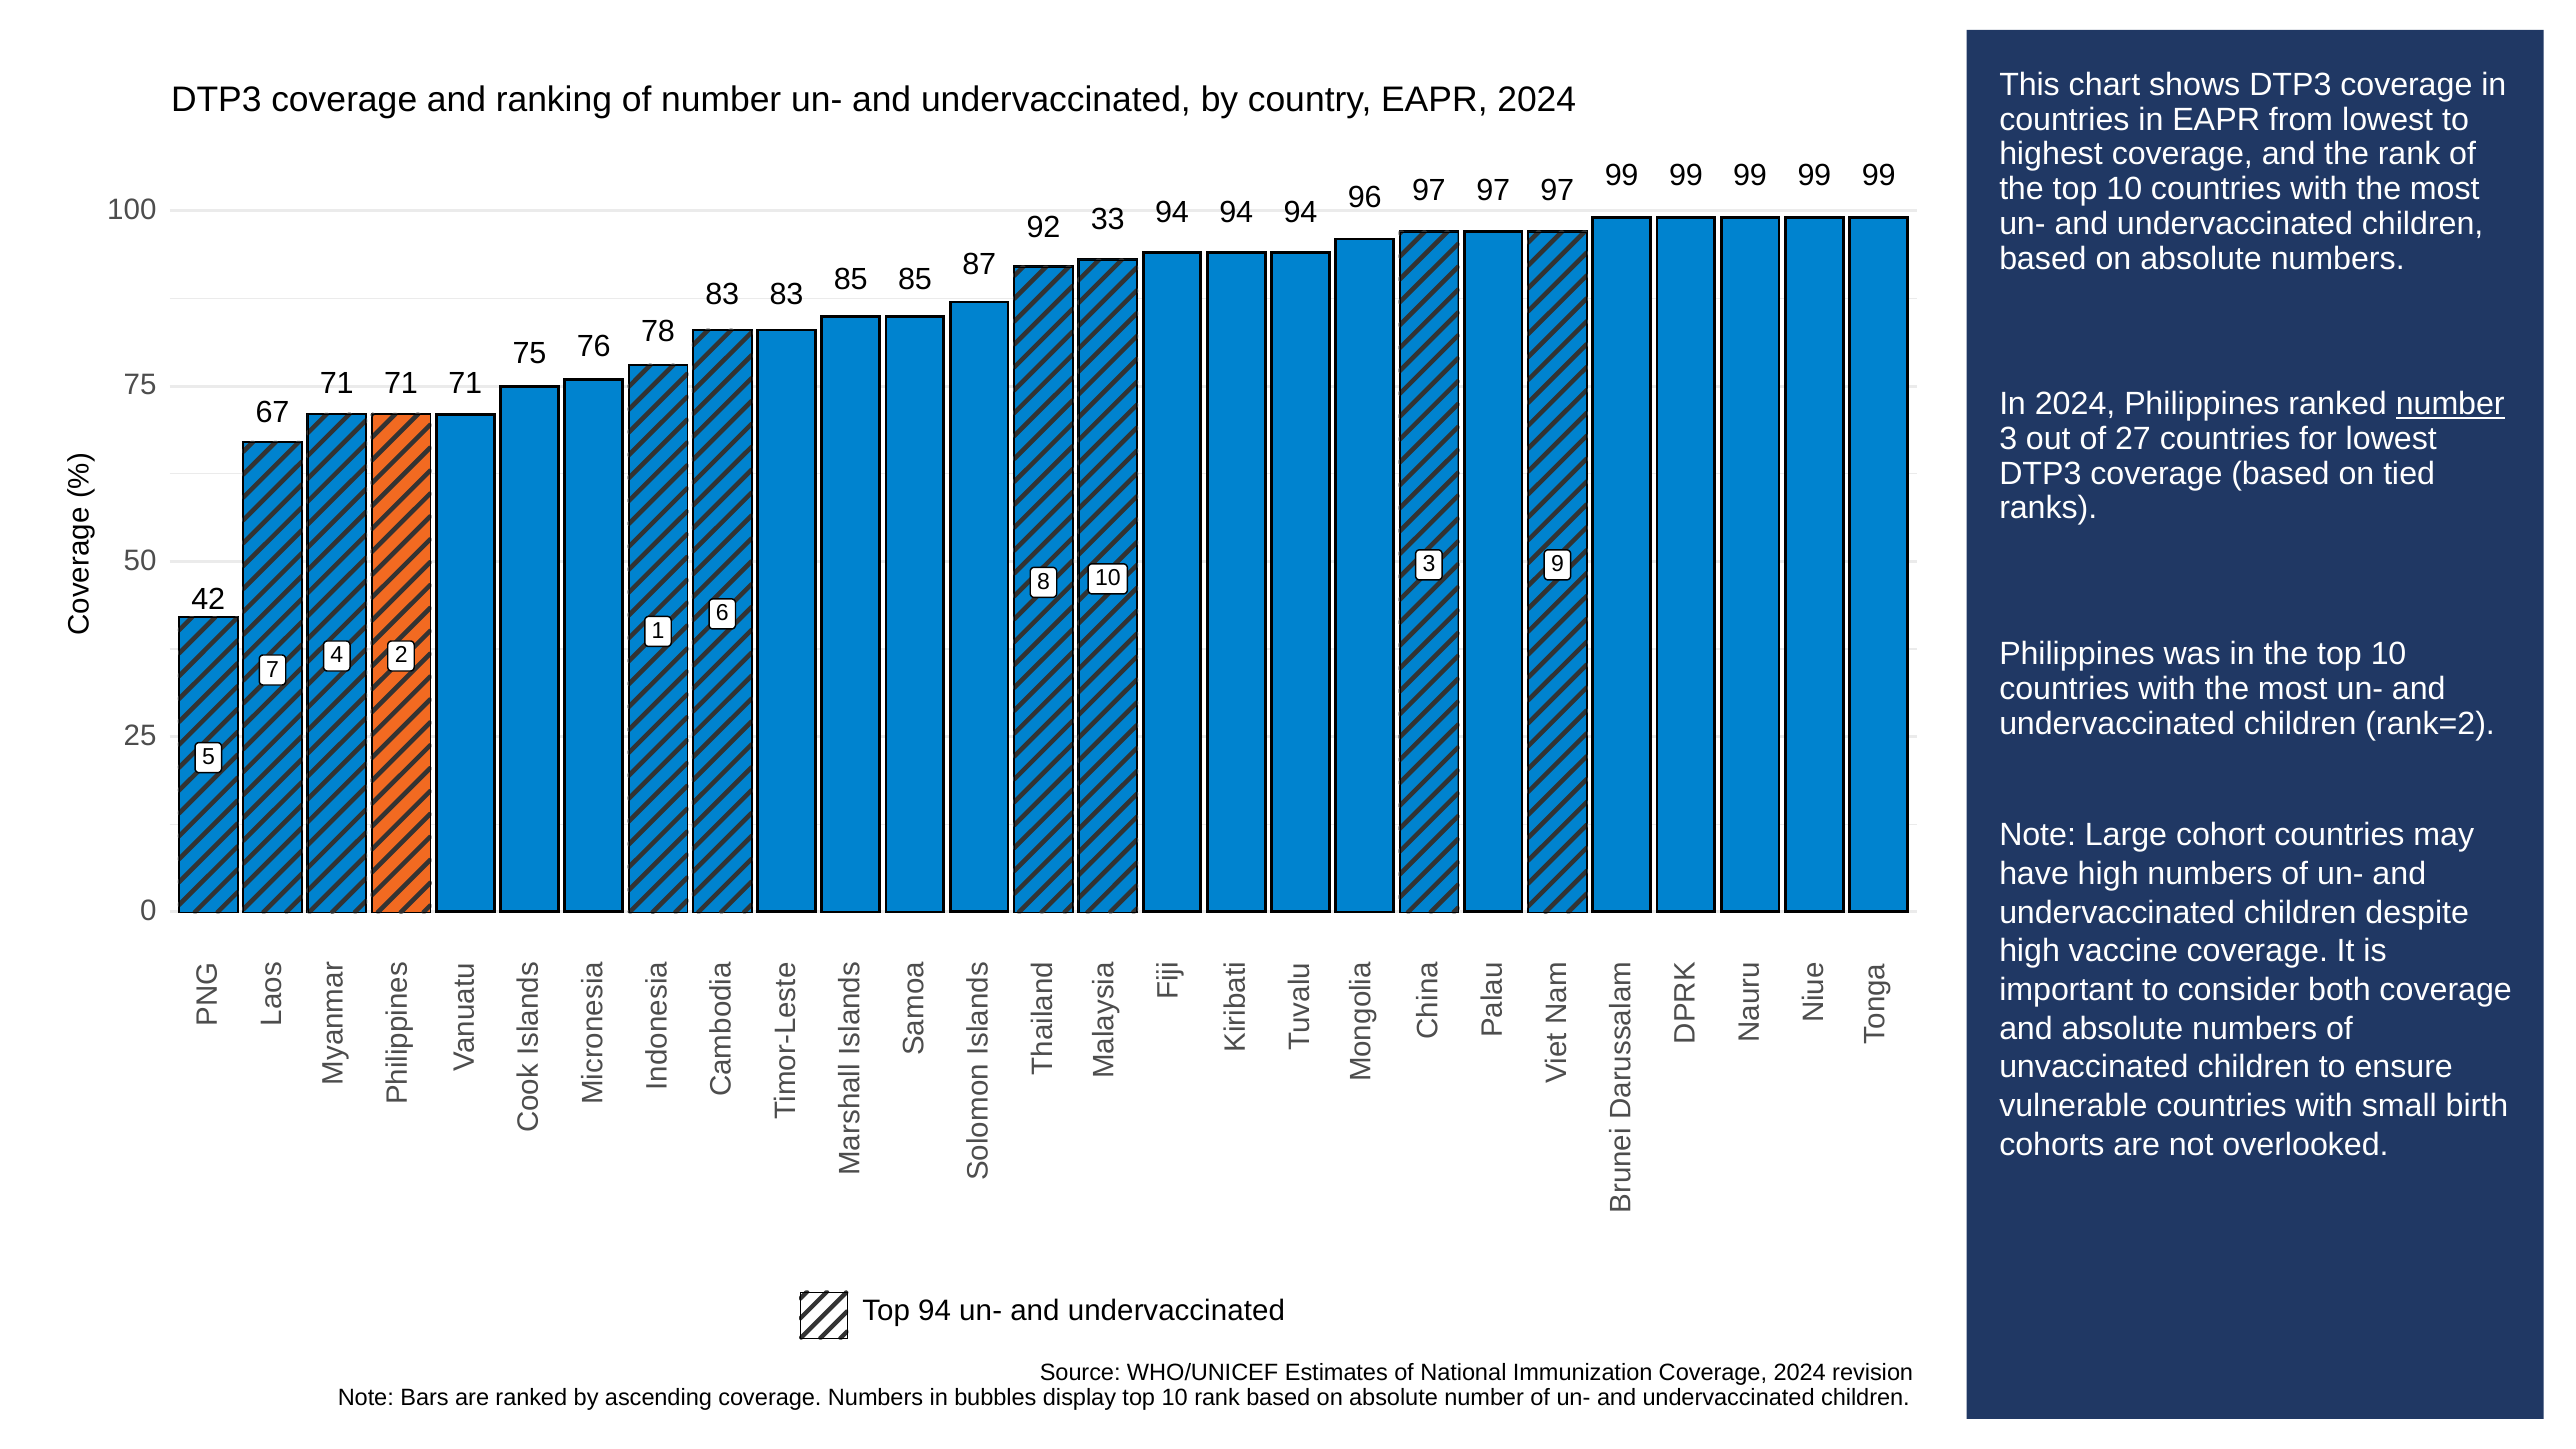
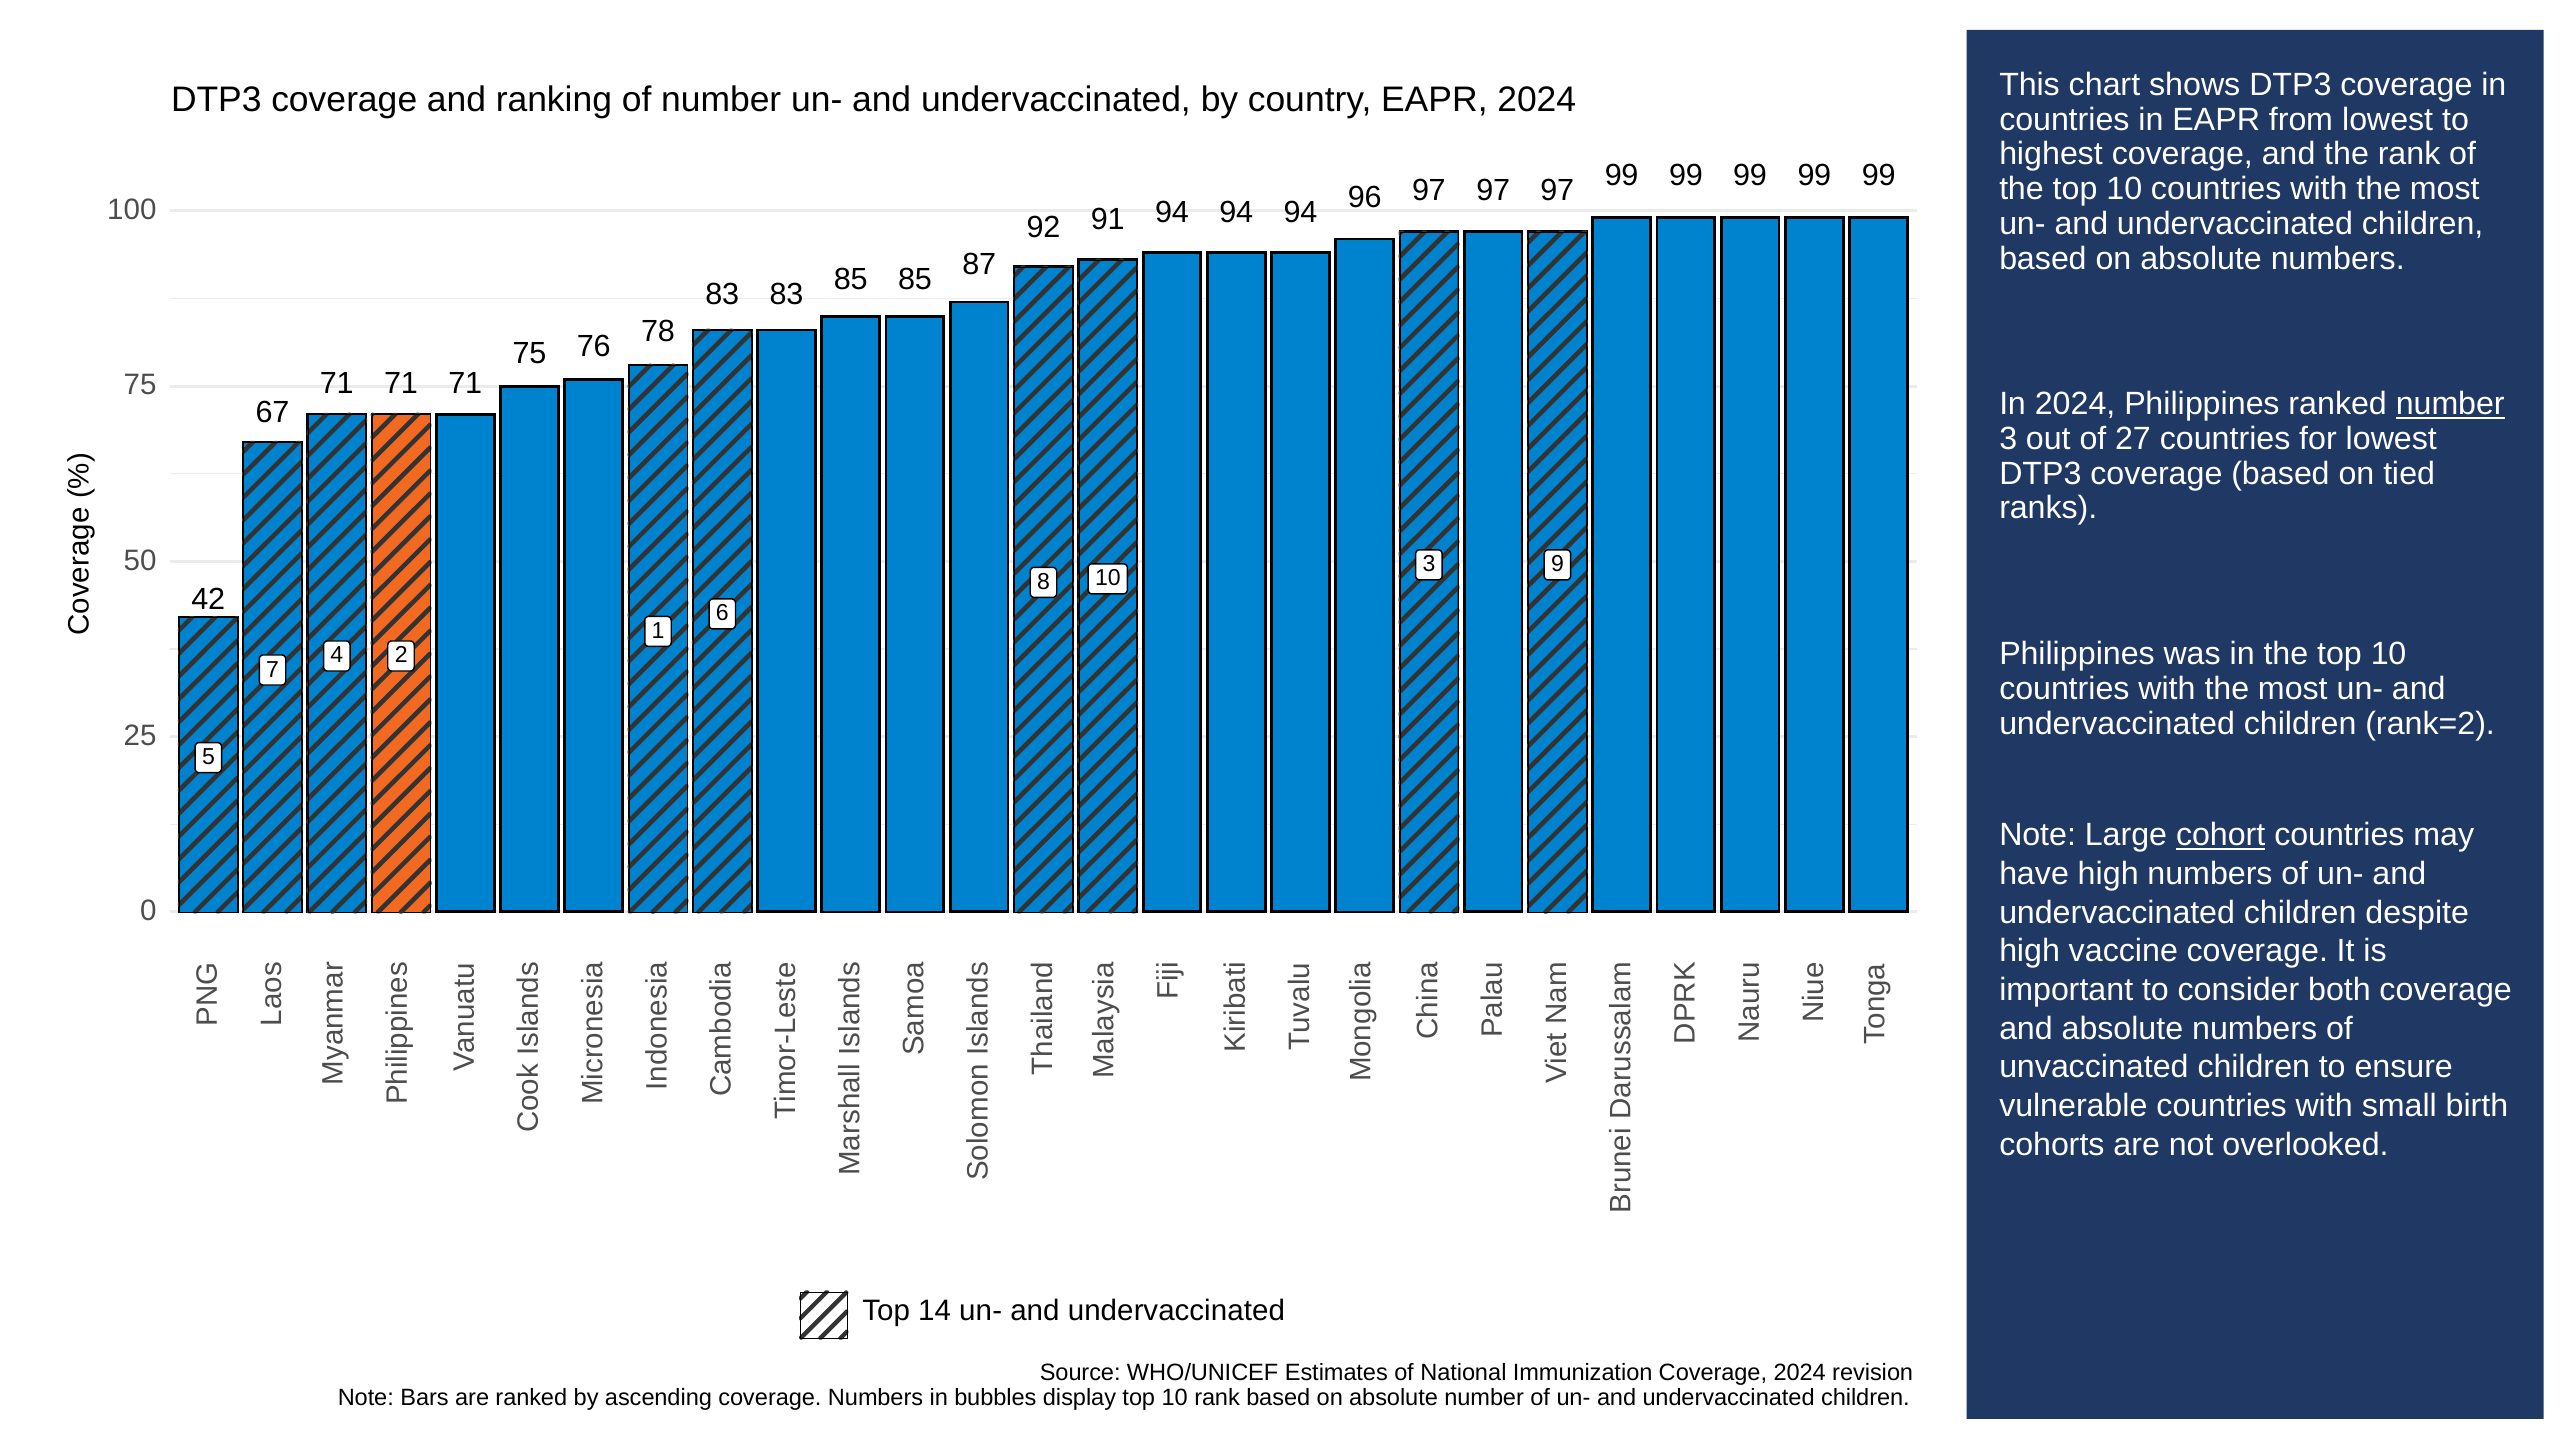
33: 33 -> 91 (1108, 220)
cohort underline: none -> present (2221, 835)
Top 94: 94 -> 14 (935, 1311)
